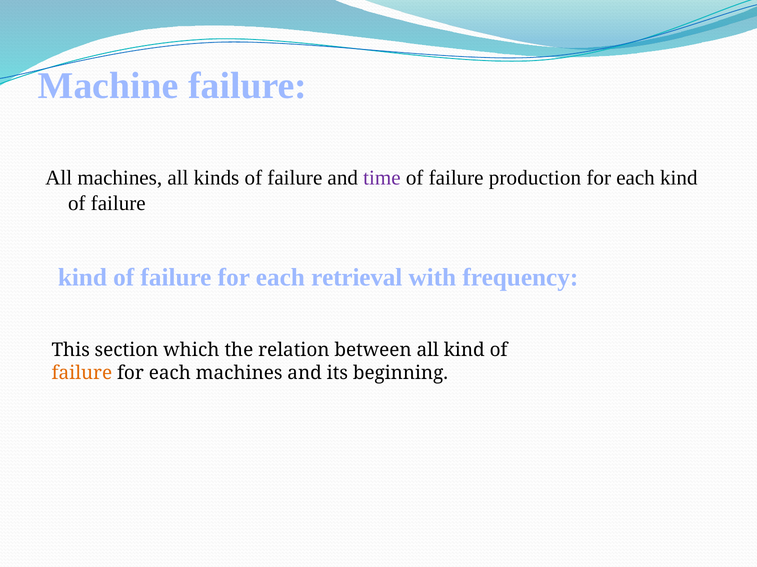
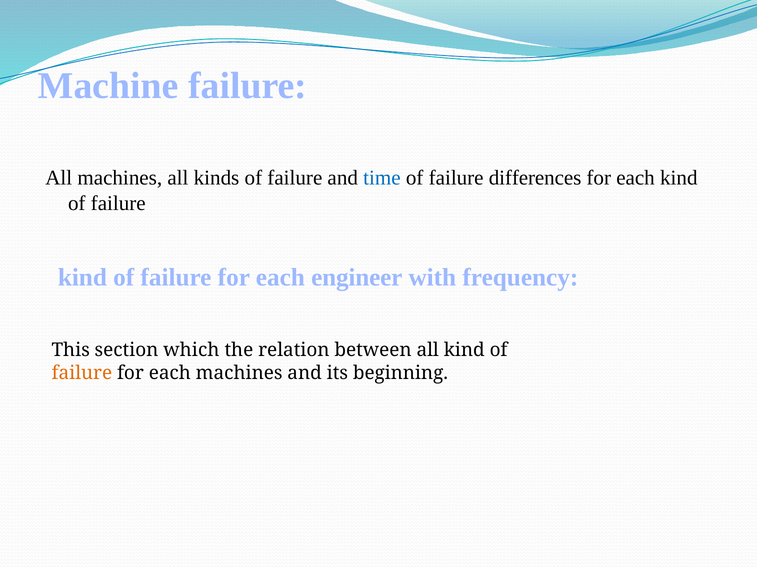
time colour: purple -> blue (382, 178)
production: production -> differences (535, 178)
retrieval: retrieval -> engineer (357, 278)
